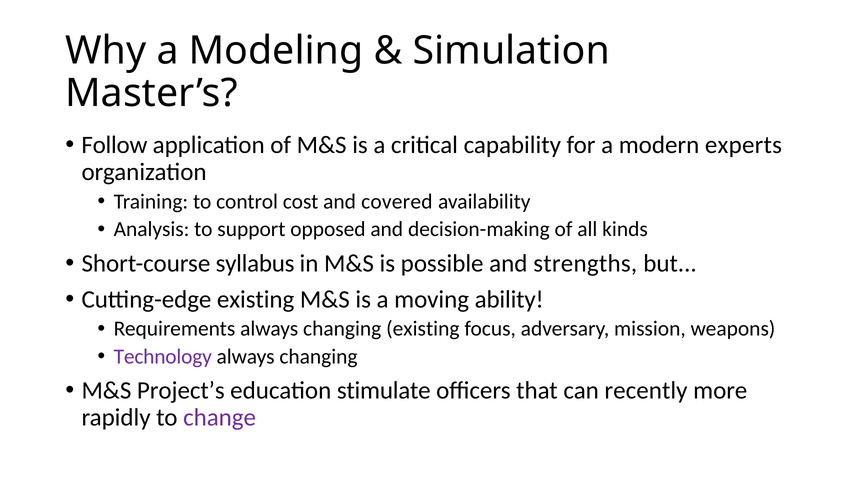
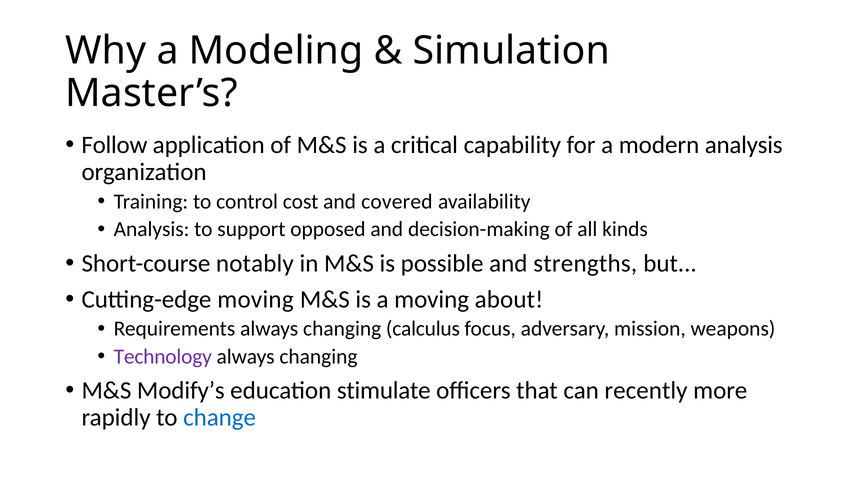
modern experts: experts -> analysis (744, 145)
syllabus: syllabus -> notably (255, 263)
Cutting-edge existing: existing -> moving (255, 299)
ability: ability -> about (509, 299)
changing existing: existing -> calculus (423, 329)
Project’s: Project’s -> Modify’s (181, 390)
change colour: purple -> blue (220, 417)
